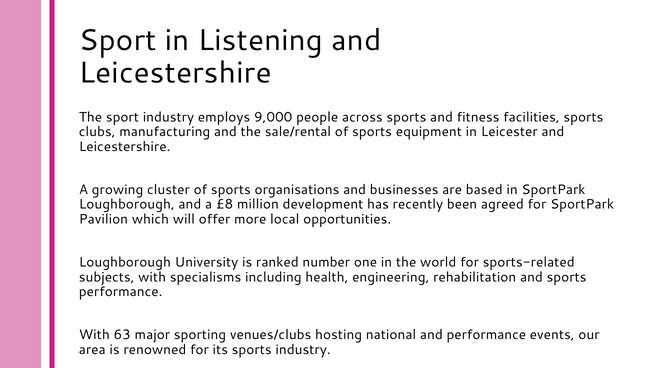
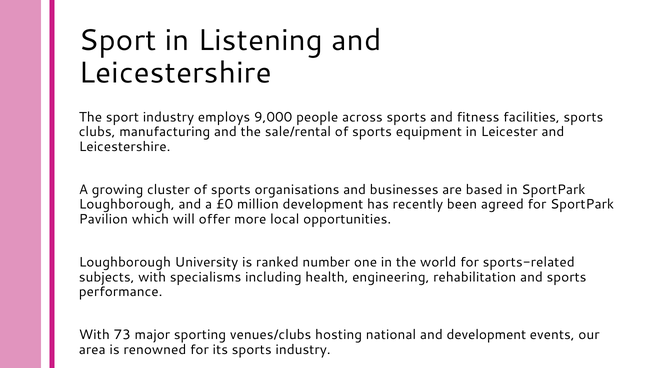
£8: £8 -> £0 (225, 204)
63: 63 -> 73 (122, 335)
and performance: performance -> development (486, 335)
